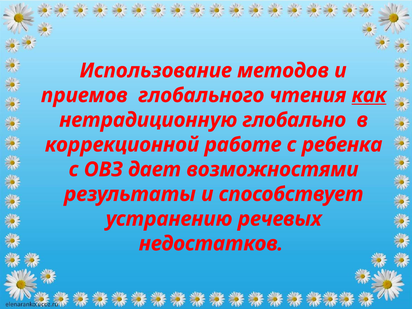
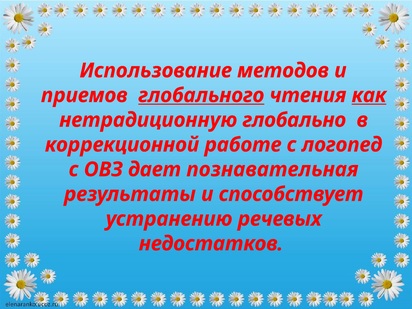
глобального underline: none -> present (201, 95)
ребенка: ребенка -> логопед (342, 145)
возможностями: возможностями -> познавательная (272, 169)
